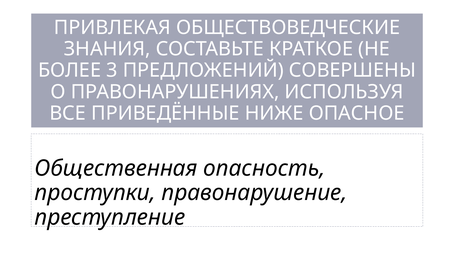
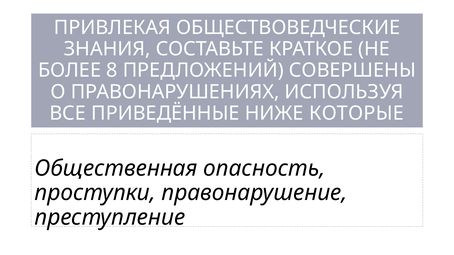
3: 3 -> 8 (112, 71)
ОПАСНОЕ: ОПАСНОЕ -> КОТОРЫЕ (356, 113)
